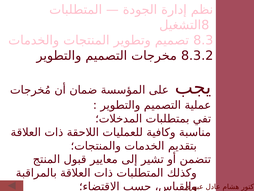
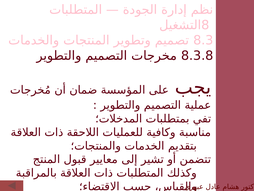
8.3.2: 8.3.2 -> 8.3.8 (197, 55)
